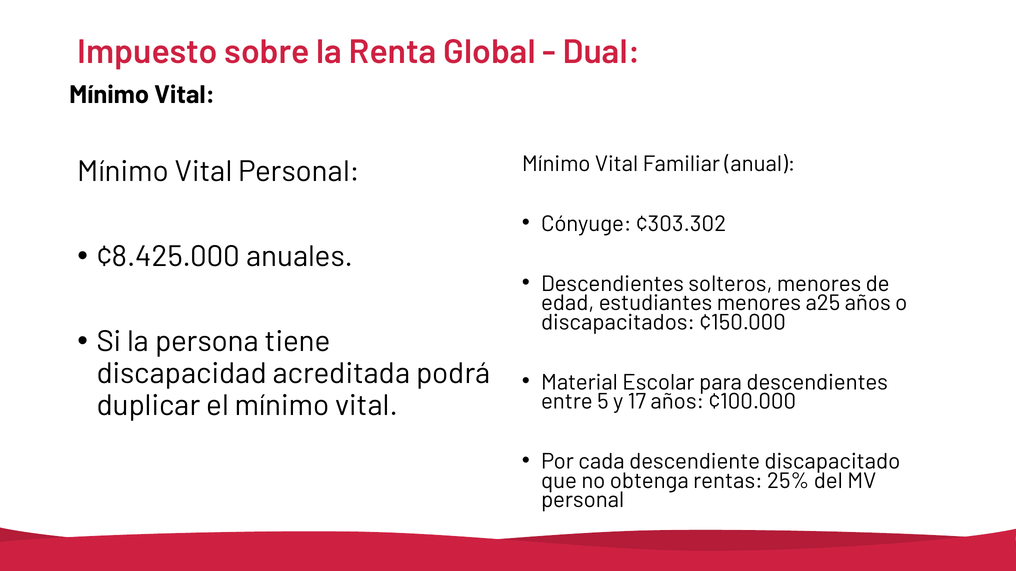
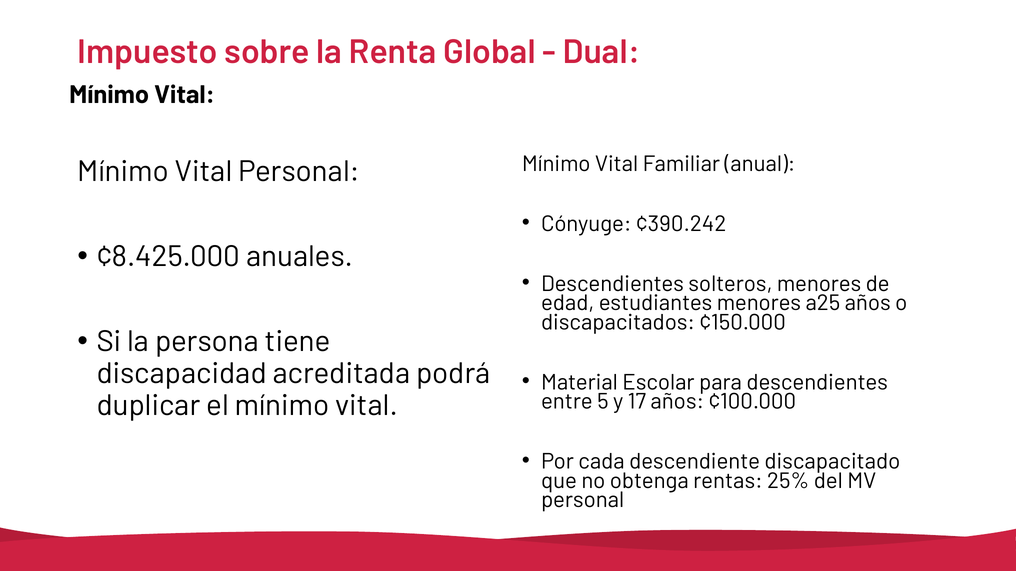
¢303.302: ¢303.302 -> ¢390.242 (681, 224)
